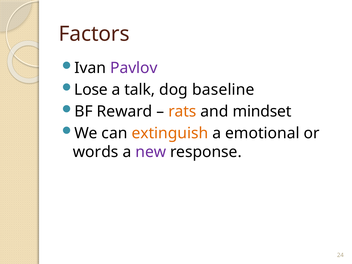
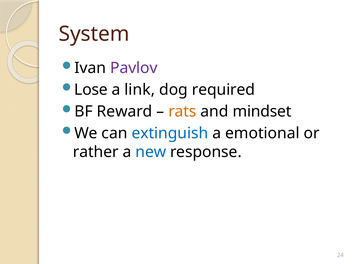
Factors: Factors -> System (94, 34)
talk: talk -> link (140, 90)
baseline: baseline -> required (223, 90)
extinguish colour: orange -> blue (170, 133)
words: words -> rather (96, 152)
new colour: purple -> blue (151, 152)
